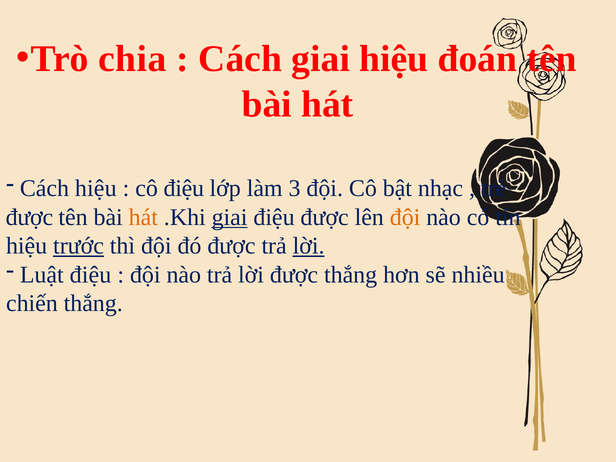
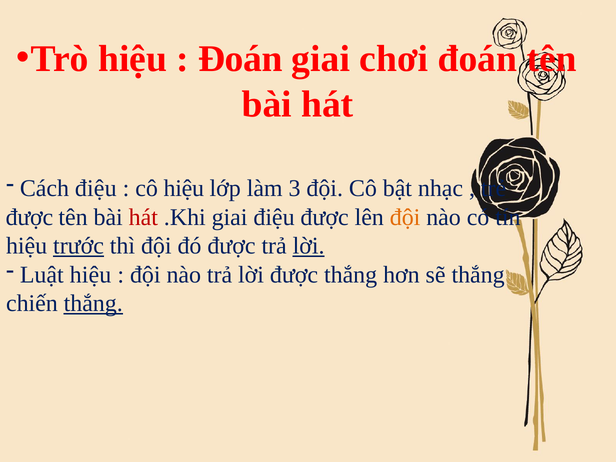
Trò chia: chia -> hiệu (133, 59)
Cách: Cách -> Đoán (240, 59)
giai hiệu: hiệu -> chơi (394, 59)
Cách hiệu: hiệu -> điệu (96, 188)
cô điệu: điệu -> hiệu (184, 188)
hát colour: orange -> red (143, 217)
giai underline: present -> none (230, 217)
Luật điệu: điệu -> hiệu (90, 275)
sẽ nhiều: nhiều -> thắng (478, 275)
thắng underline: none -> present (93, 304)
